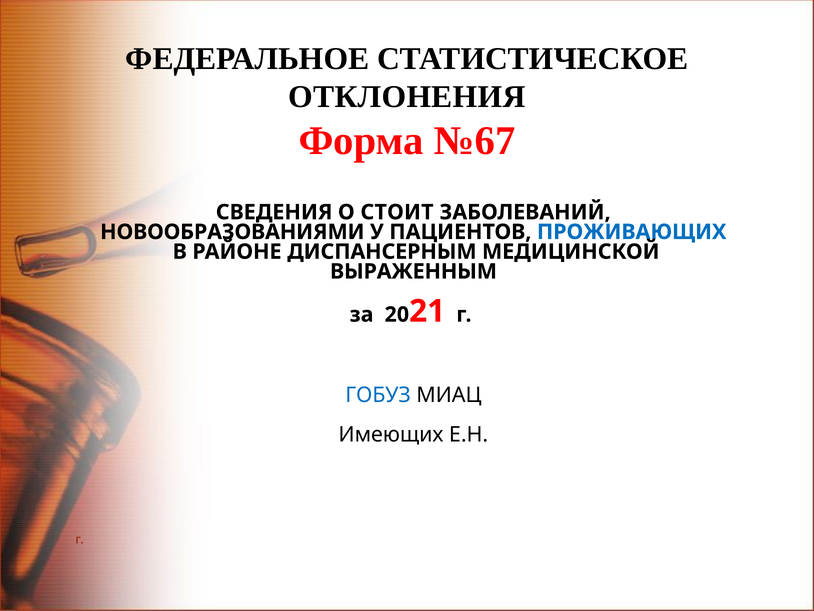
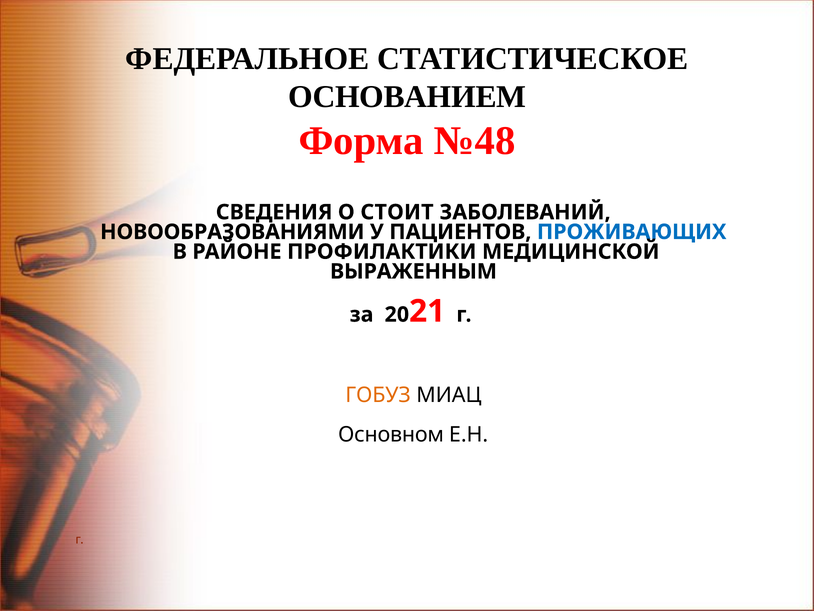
ОТКЛОНЕНИЯ: ОТКЛОНЕНИЯ -> ОСНОВАНИЕМ (407, 97)
№67: №67 -> №48 (475, 141)
ДИСПАНСЕРНЫМ: ДИСПАНСЕРНЫМ -> ПРОФИЛАКТИКИ (382, 252)
ГОБУЗ colour: blue -> orange (378, 395)
Имеющих: Имеющих -> Основном (391, 434)
